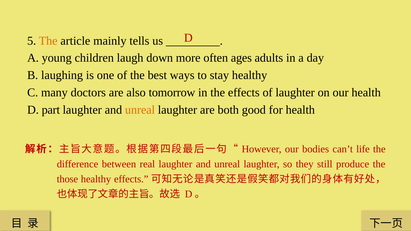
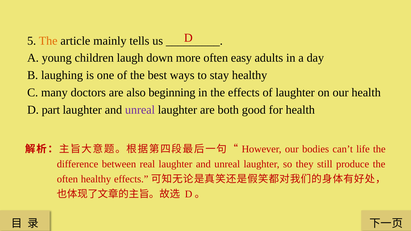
ages: ages -> easy (241, 58)
tomorrow: tomorrow -> beginning (172, 93)
unreal colour: orange -> purple (140, 110)
those: those -> often (67, 179)
